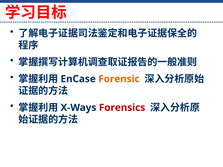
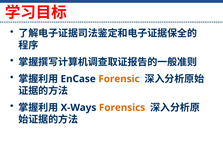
Forensics colour: red -> orange (122, 108)
